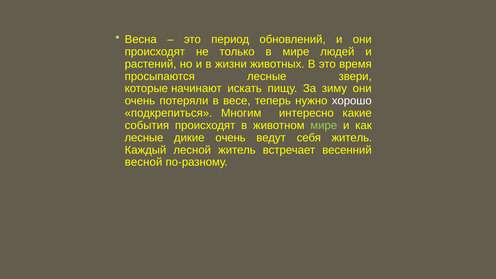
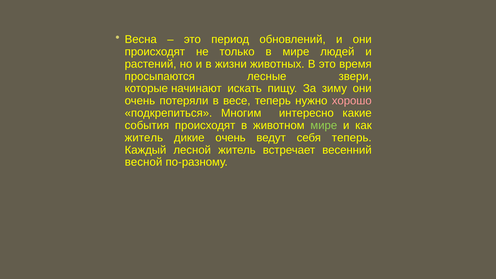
хорошо colour: white -> pink (352, 101)
лесные: лесные -> житель (144, 138)
себя житель: житель -> теперь (352, 138)
